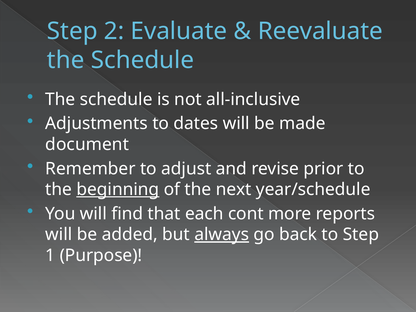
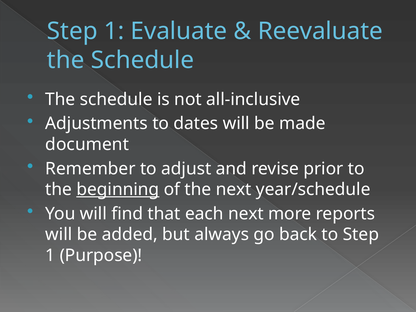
2: 2 -> 1 (114, 31)
each cont: cont -> next (246, 214)
always underline: present -> none (222, 235)
